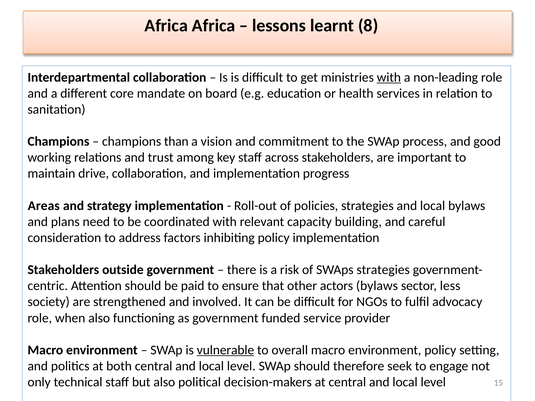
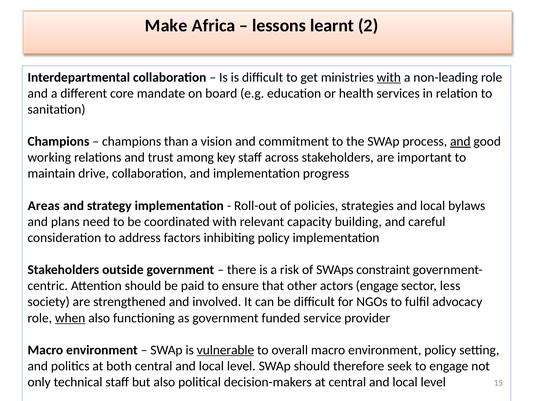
Africa: Africa -> Make (166, 26)
8: 8 -> 2 (368, 26)
and underline: none -> present (460, 142)
SWAps strategies: strategies -> constraint (383, 270)
actors bylaws: bylaws -> engage (377, 286)
when underline: none -> present (70, 318)
